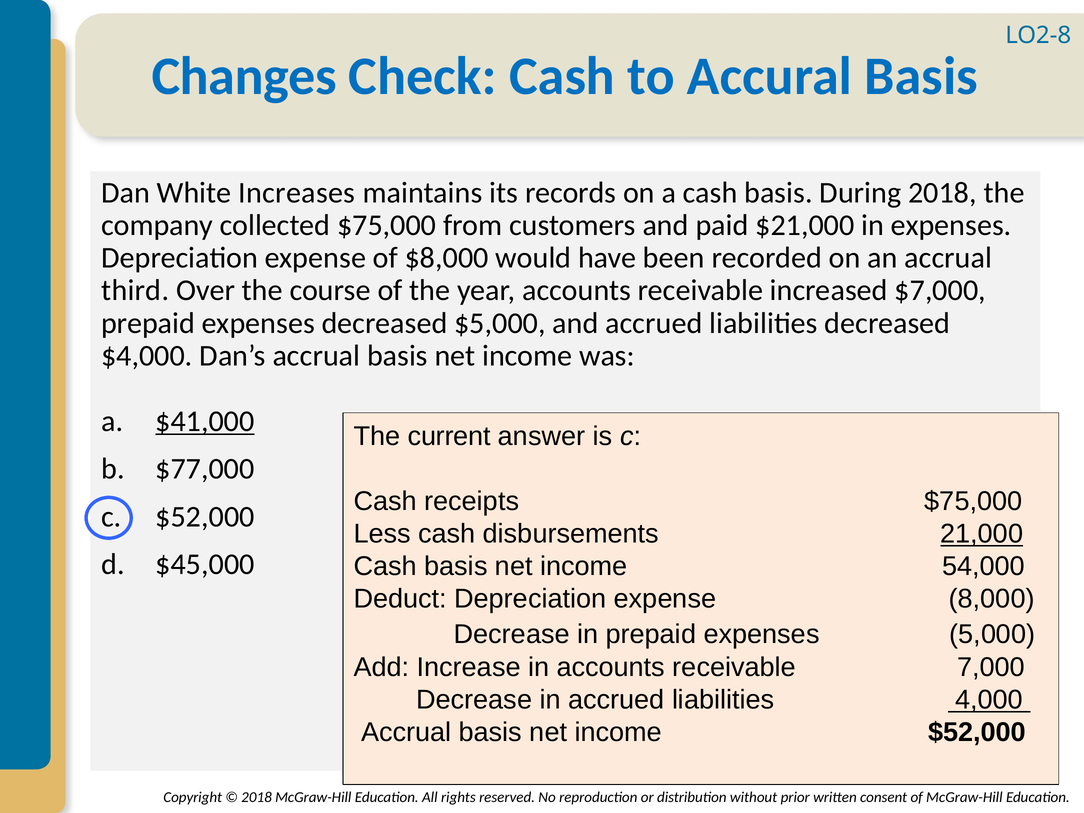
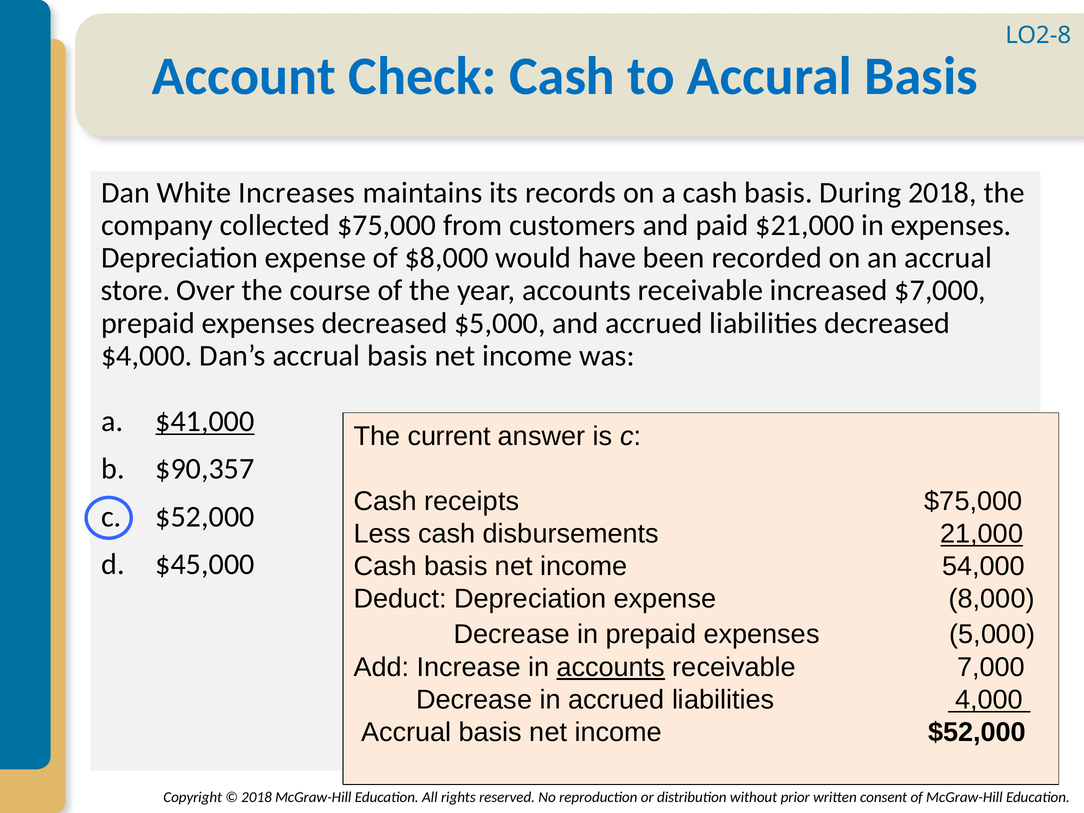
Changes: Changes -> Account (244, 77)
third: third -> store (135, 291)
$77,000: $77,000 -> $90,357 (205, 469)
accounts underline: none -> present (611, 667)
